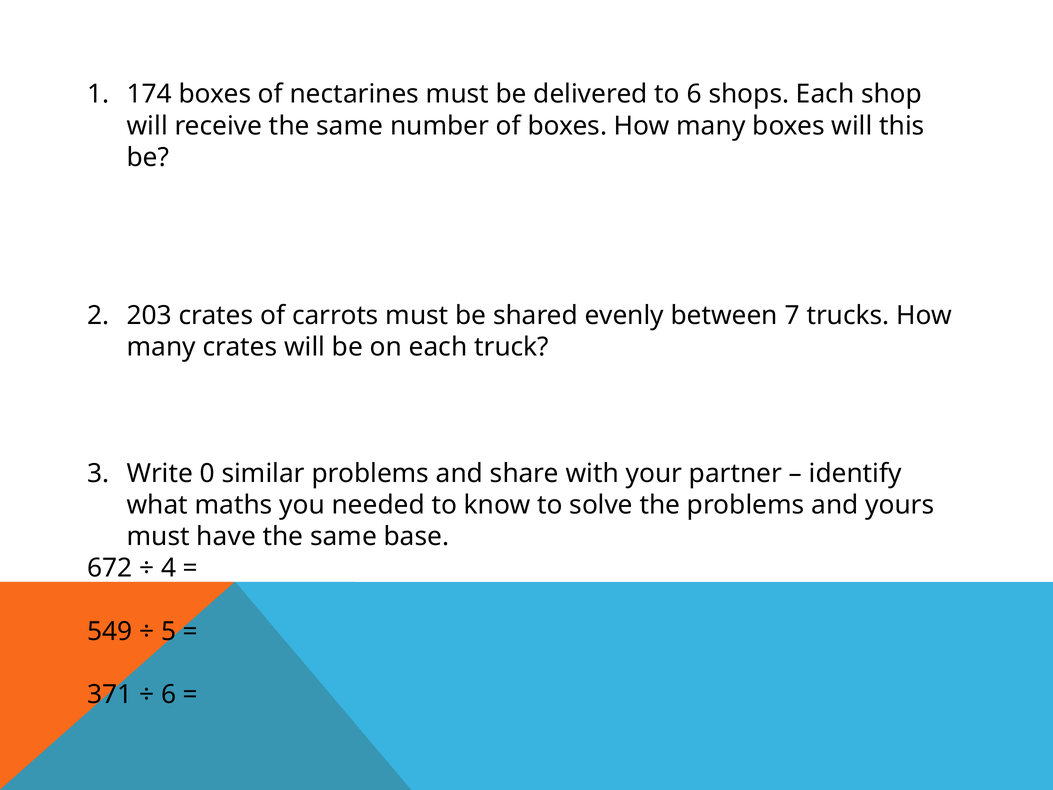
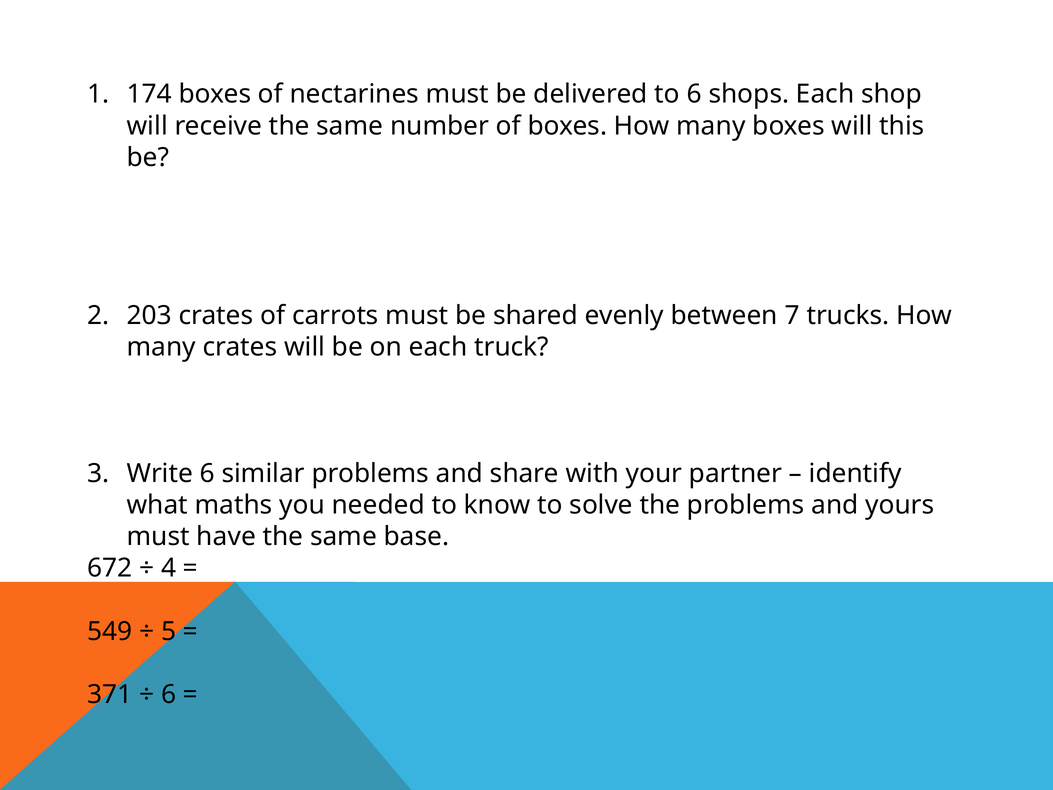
Write 0: 0 -> 6 (207, 473)
